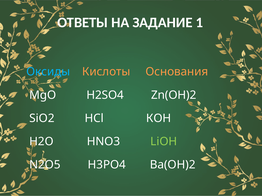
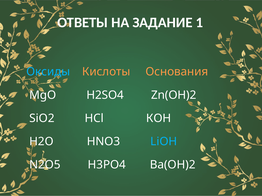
LiOH colour: light green -> light blue (164, 142)
